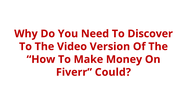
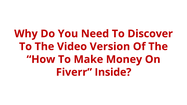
Could: Could -> Inside (113, 72)
